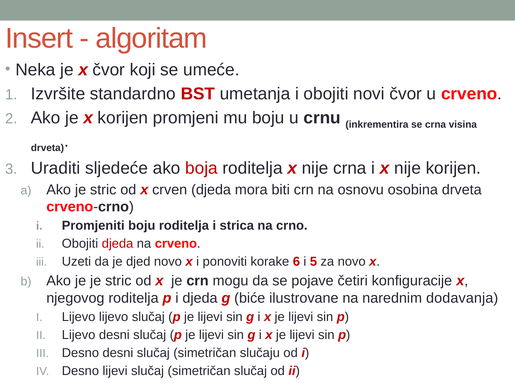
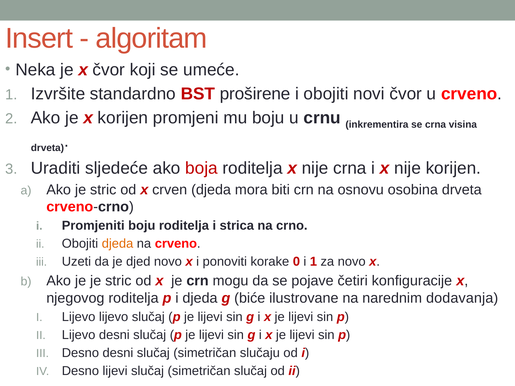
umetanja: umetanja -> proširene (255, 94)
djeda colour: red -> orange (118, 244)
6: 6 -> 0 (296, 262)
i 5: 5 -> 1 (313, 262)
